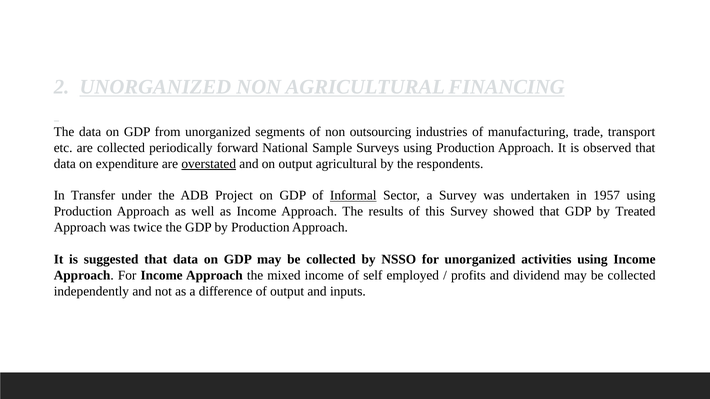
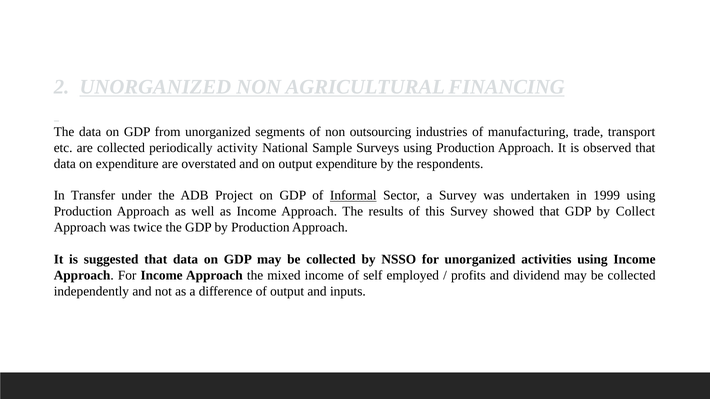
forward: forward -> activity (237, 148)
overstated underline: present -> none (209, 164)
output agricultural: agricultural -> expenditure (347, 164)
1957: 1957 -> 1999 (607, 196)
Treated: Treated -> Collect (635, 212)
